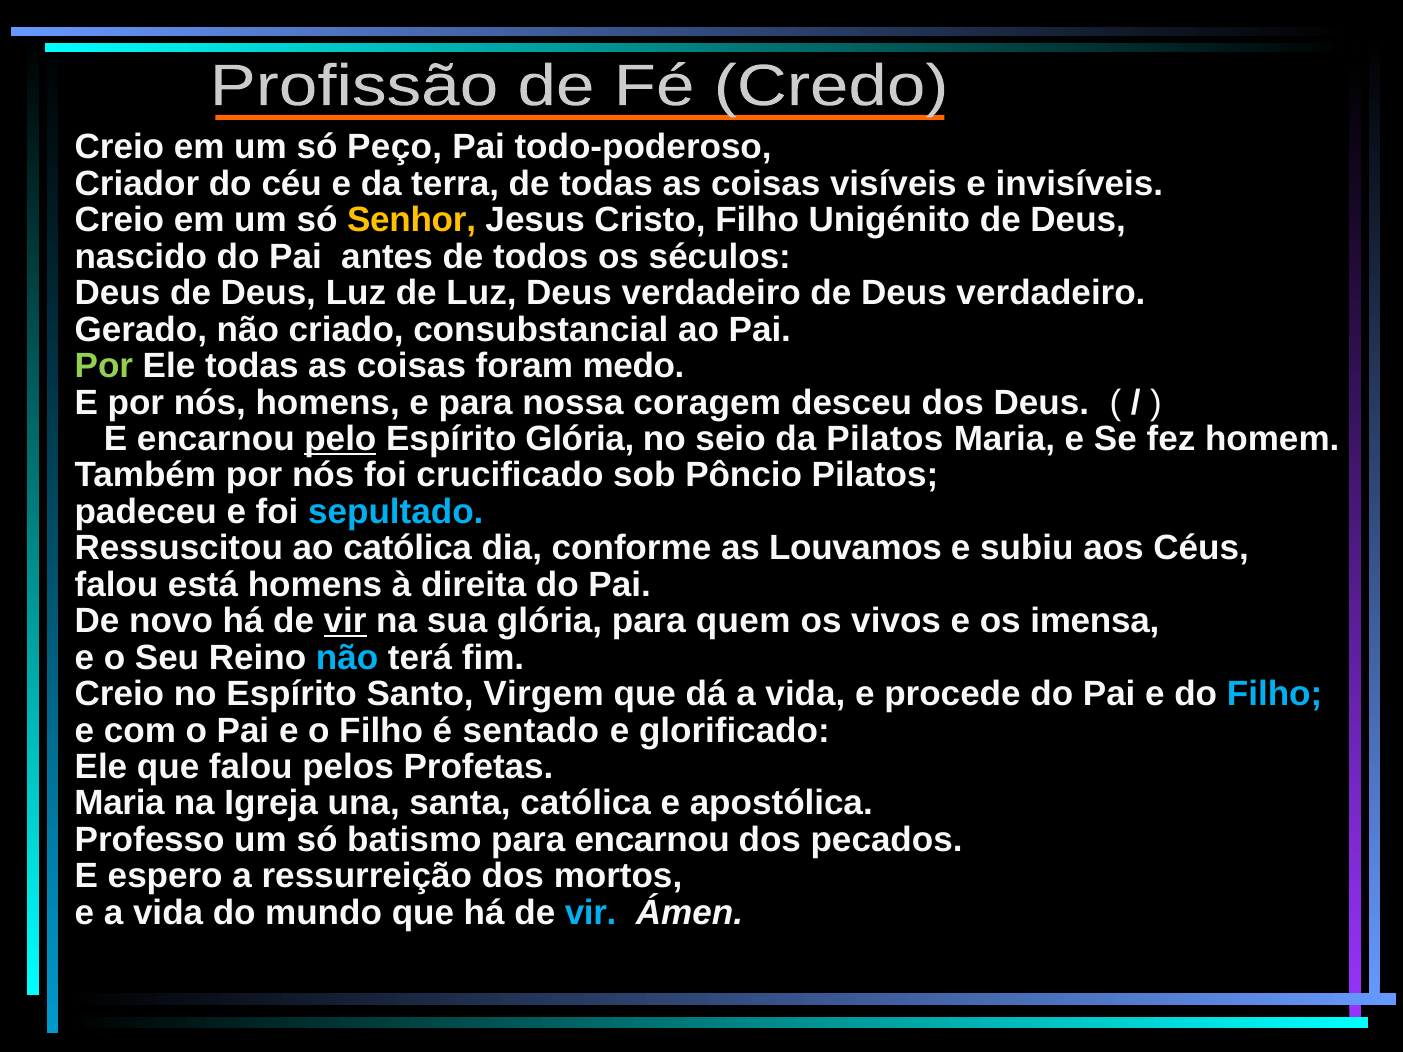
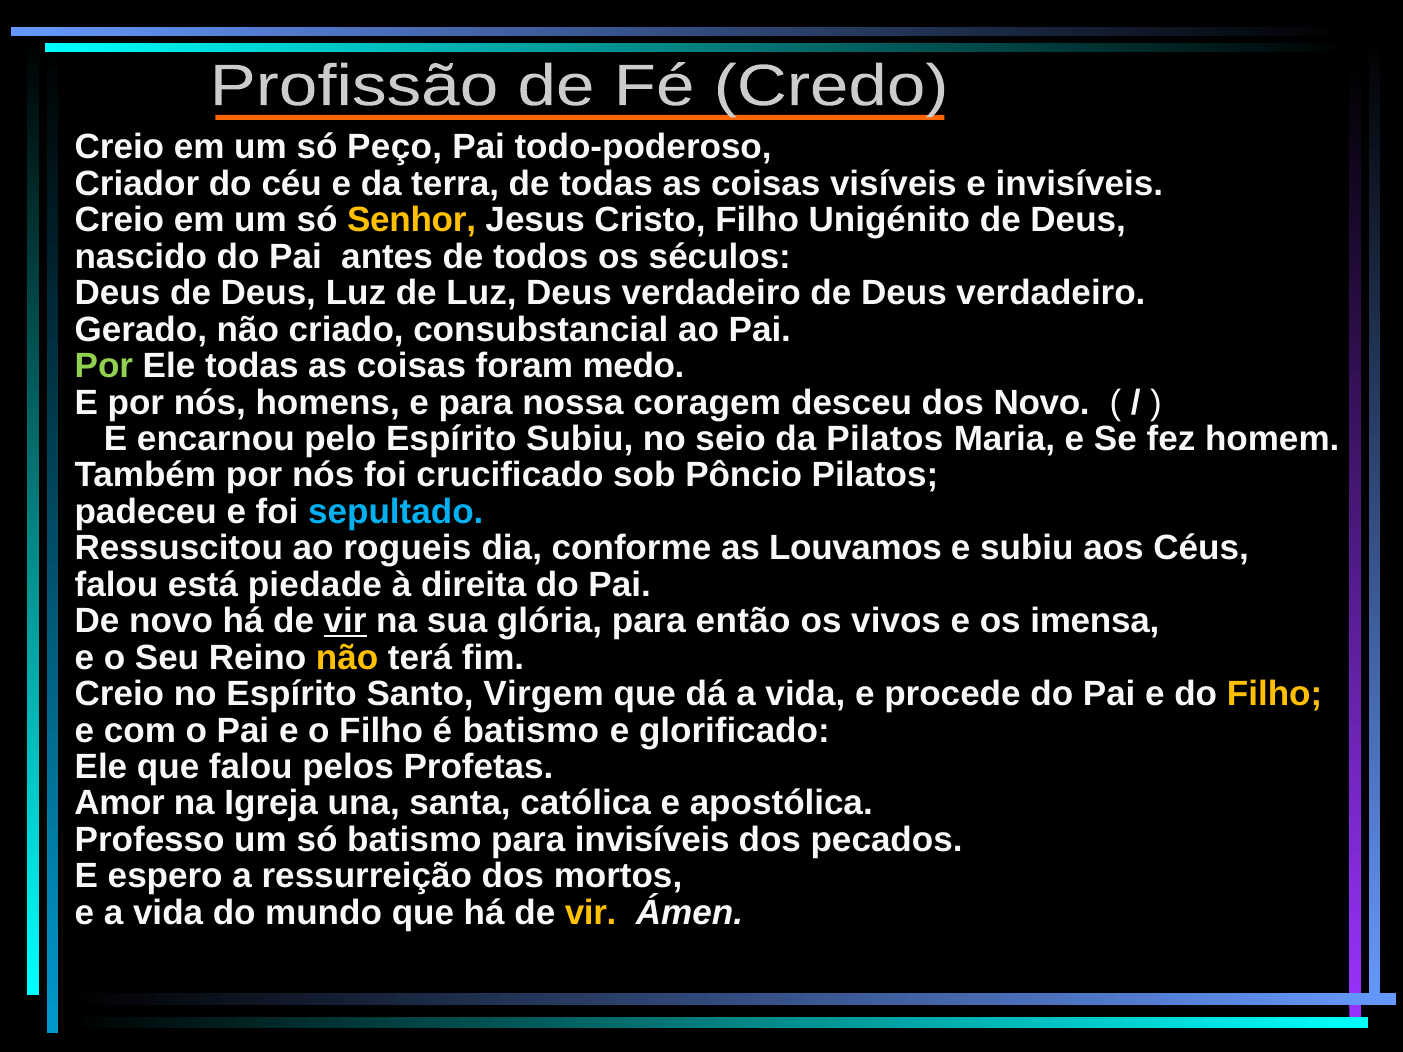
dos Deus: Deus -> Novo (1042, 403)
pelo underline: present -> none (340, 439)
Espírito Glória: Glória -> Subiu (580, 439)
ao católica: católica -> rogueis (407, 548)
está homens: homens -> piedade (315, 585)
quem: quem -> então (743, 621)
não colour: light blue -> yellow (347, 658)
Filho colour: light blue -> yellow (1275, 694)
é sentado: sentado -> batismo (531, 731)
Maria: Maria -> Amor (120, 804)
para encarnou: encarnou -> invisíveis (652, 840)
vir colour: light blue -> yellow (591, 913)
